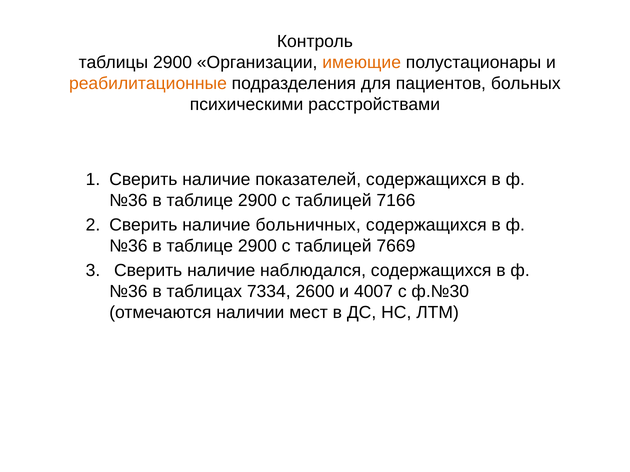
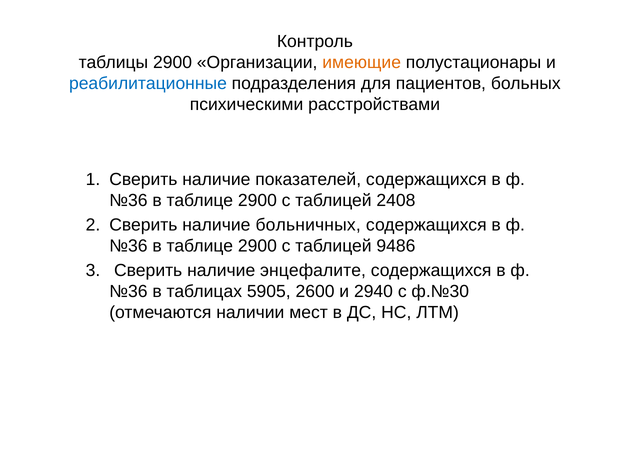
реабилитационные colour: orange -> blue (148, 83)
7166: 7166 -> 2408 (396, 201)
7669: 7669 -> 9486 (396, 246)
наблюдался: наблюдался -> энцефалите (313, 271)
7334: 7334 -> 5905 (269, 292)
4007: 4007 -> 2940 (373, 292)
